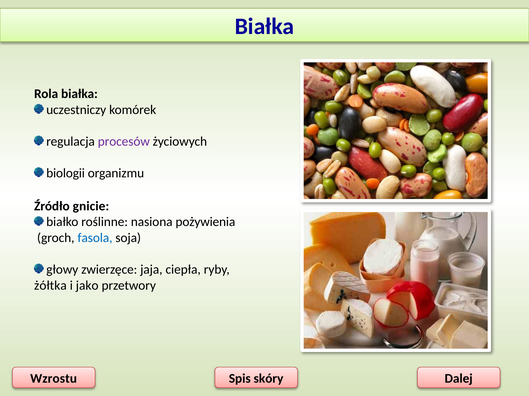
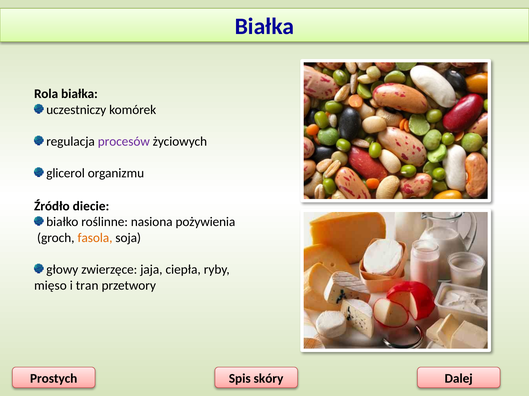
biologii: biologii -> glicerol (66, 173)
gnicie: gnicie -> diecie (91, 207)
fasola colour: blue -> orange (95, 238)
żółtka: żółtka -> mięso (50, 286)
jako: jako -> tran (87, 286)
Wzrostu: Wzrostu -> Prostych (54, 379)
